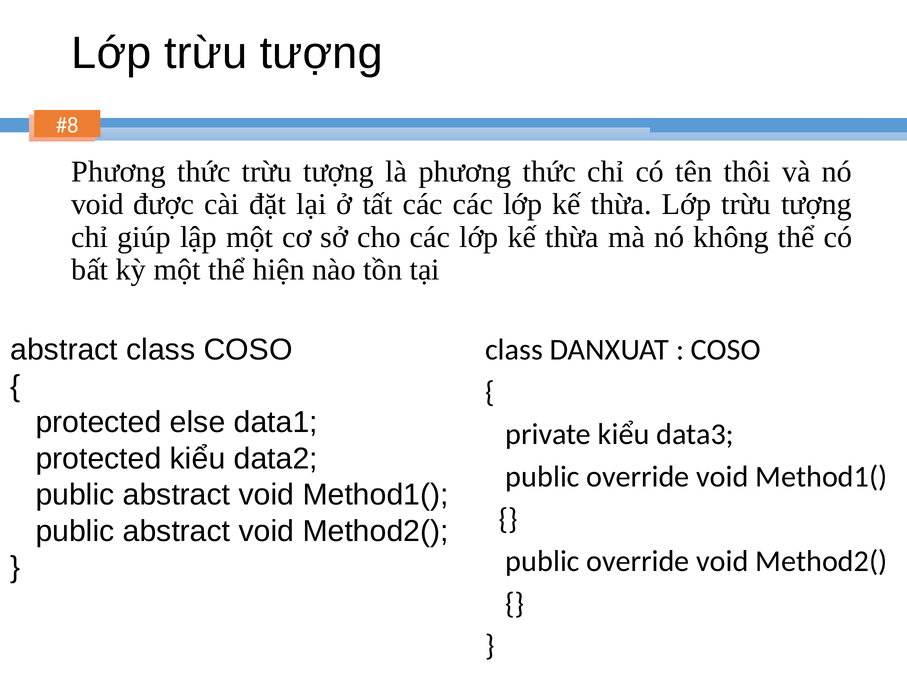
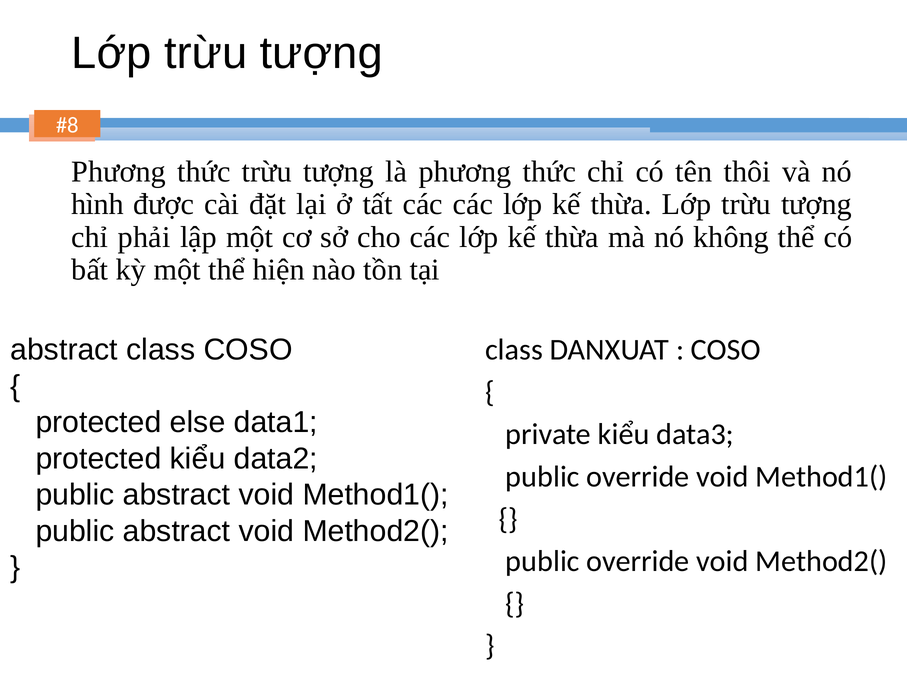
void: void -> hình (98, 204)
giúp: giúp -> phải (144, 237)
